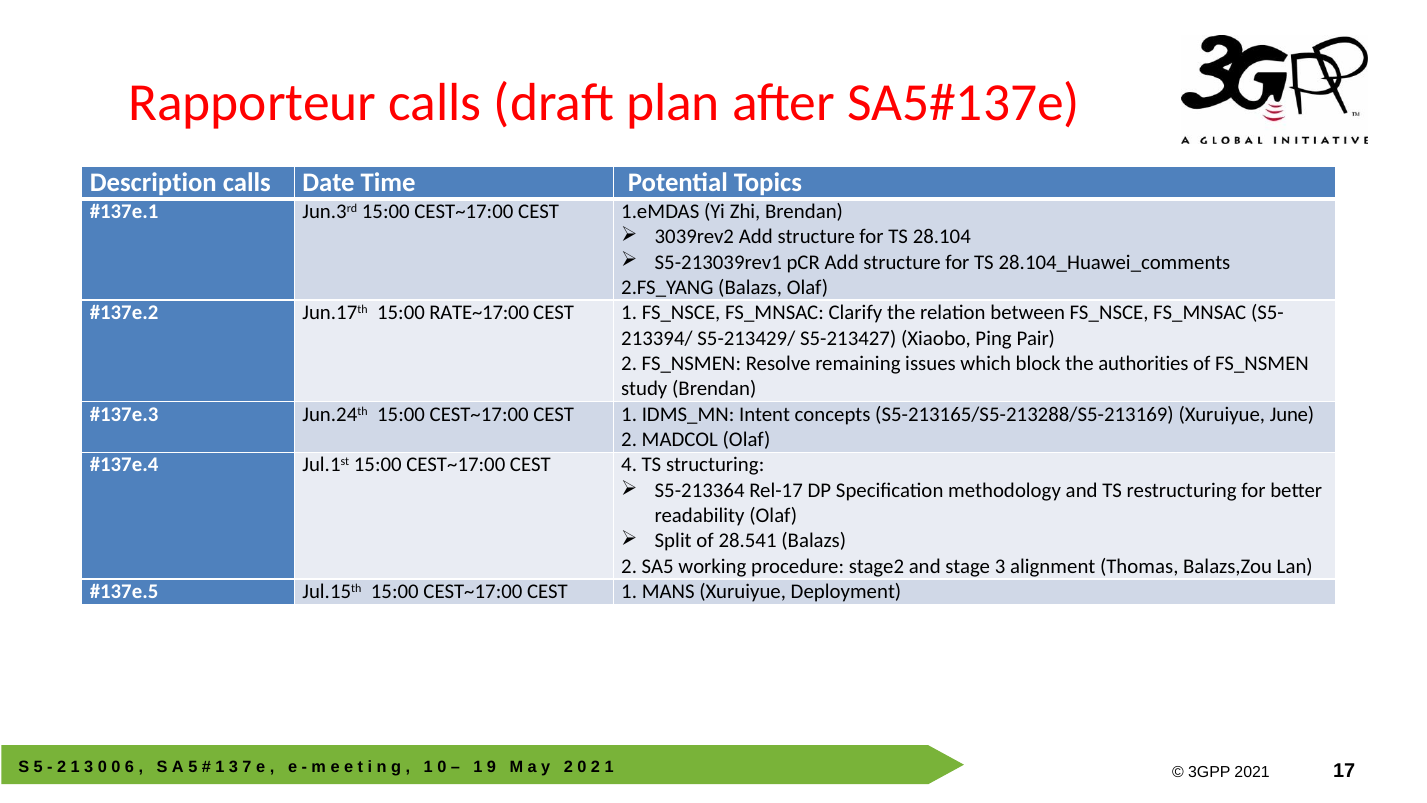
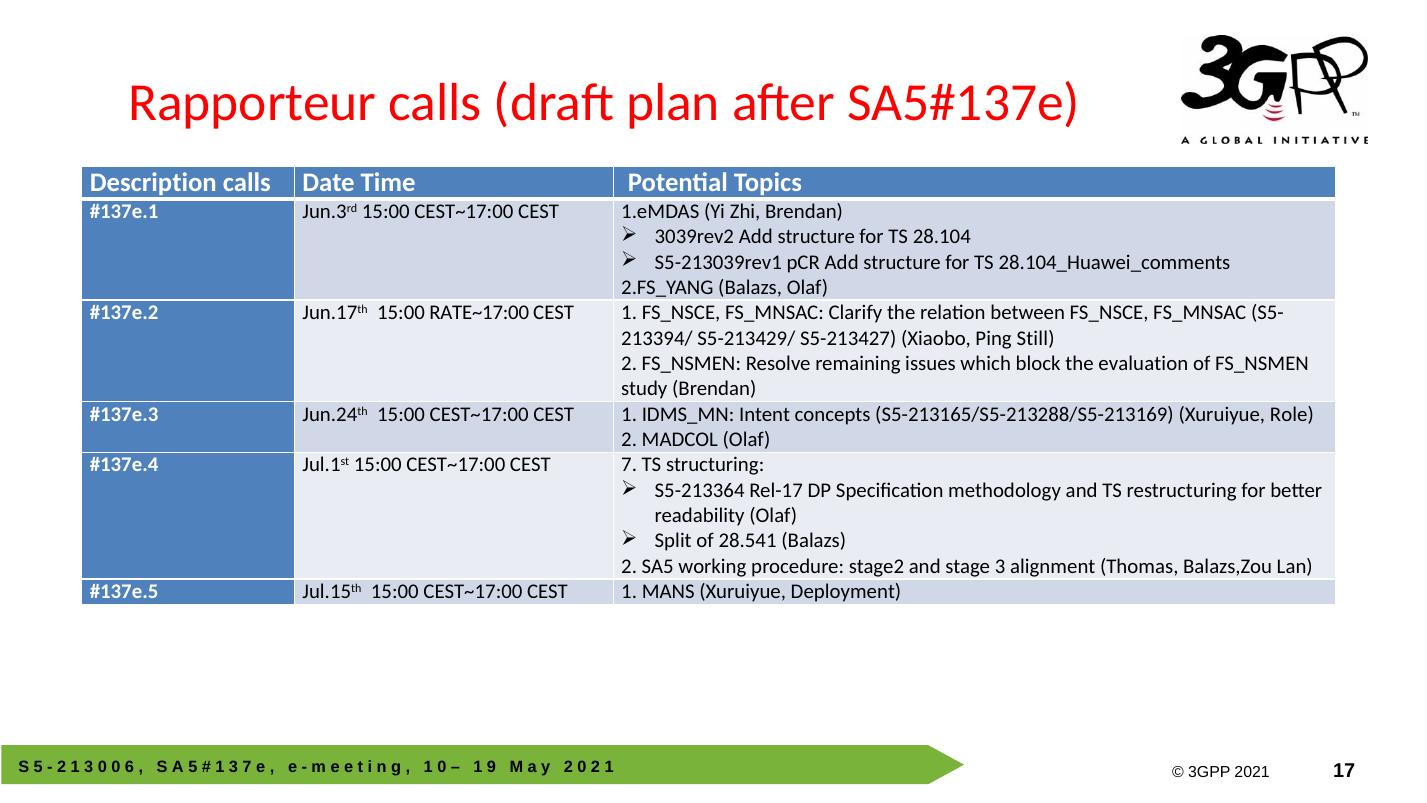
Pair: Pair -> Still (1036, 338)
authorities: authorities -> evaluation (1143, 364)
June: June -> Role (1292, 414)
CEST 4: 4 -> 7 (629, 465)
